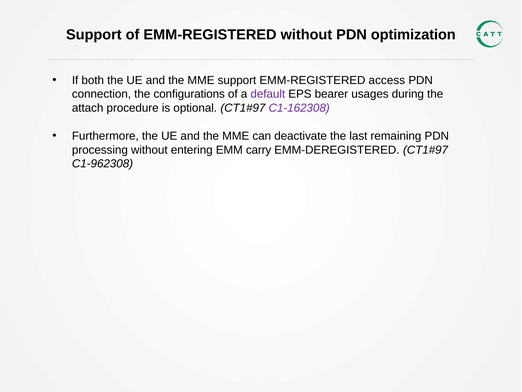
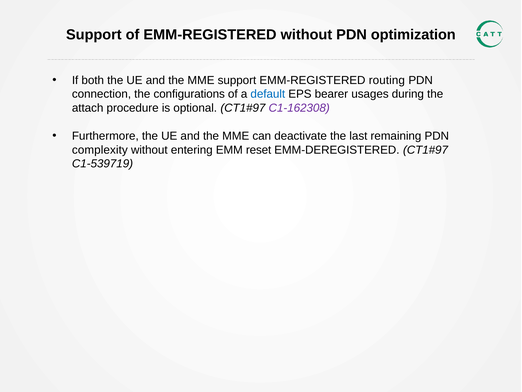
access: access -> routing (387, 80)
default colour: purple -> blue (268, 94)
processing: processing -> complexity (100, 150)
carry: carry -> reset (259, 150)
C1-962308: C1-962308 -> C1-539719 (102, 164)
